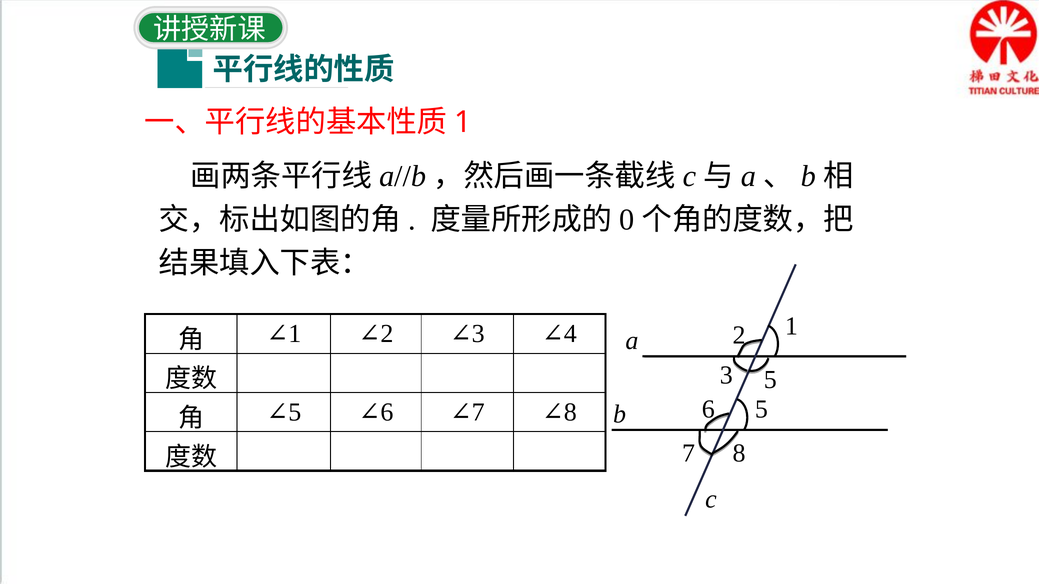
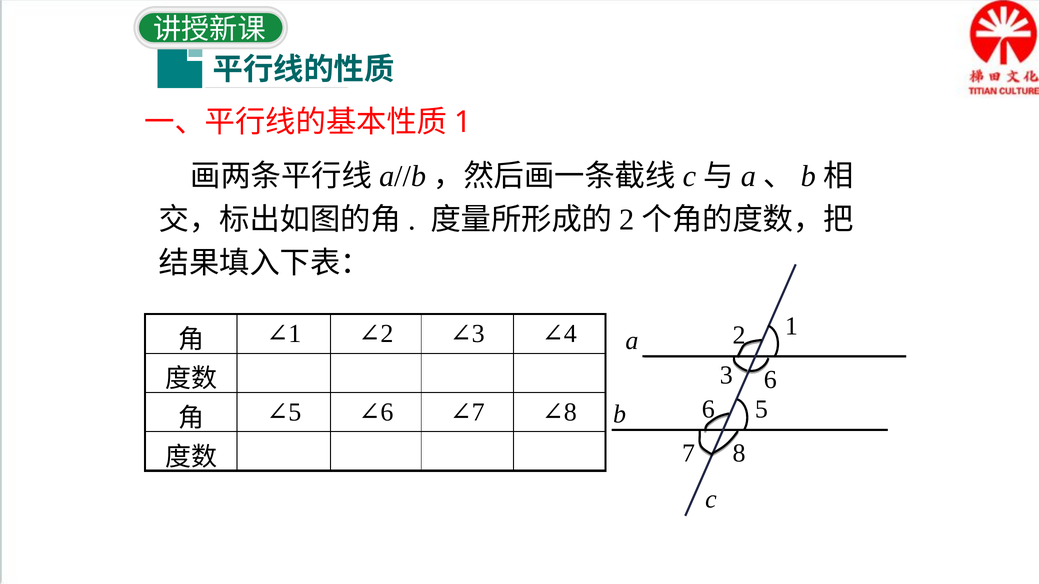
0: 0 -> 2 (627, 220)
3 5: 5 -> 6 (770, 380)
